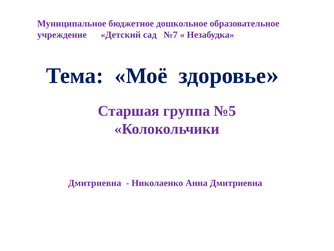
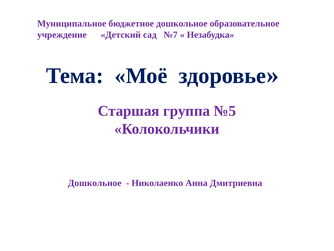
Дмитриевна: Дмитриевна -> Дошкольное (95, 183)
